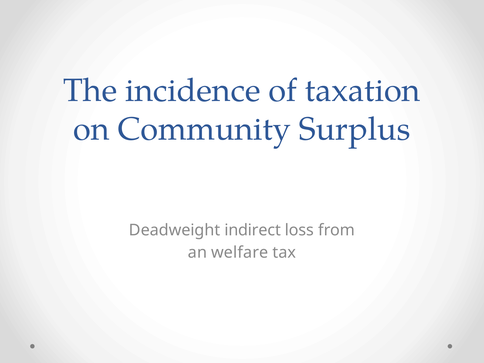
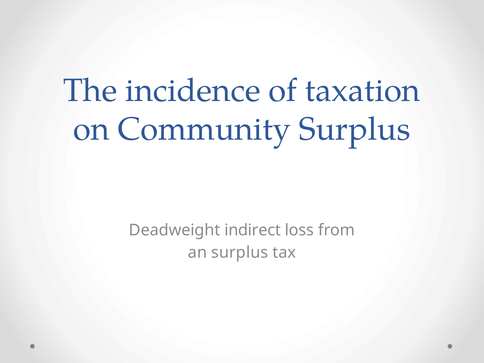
an welfare: welfare -> surplus (240, 253)
